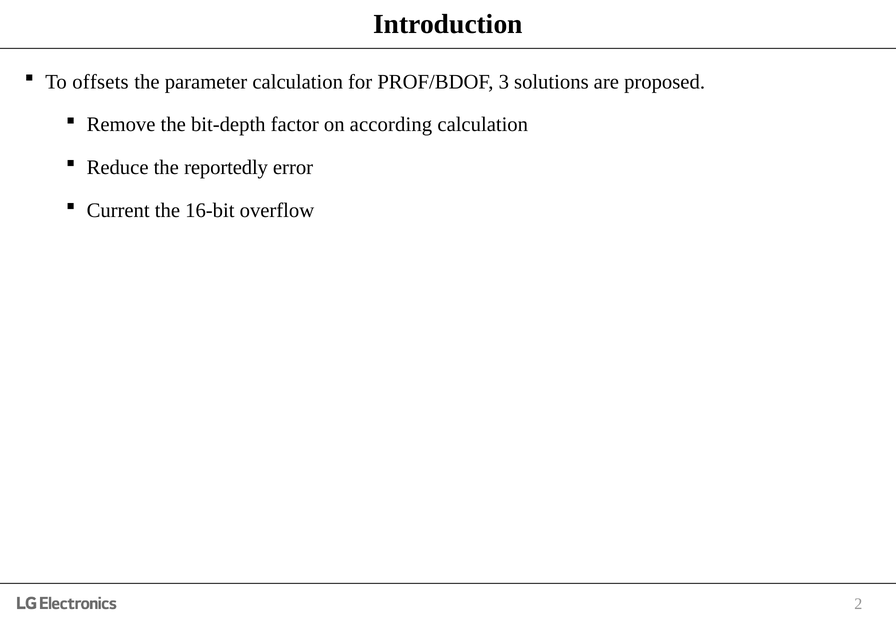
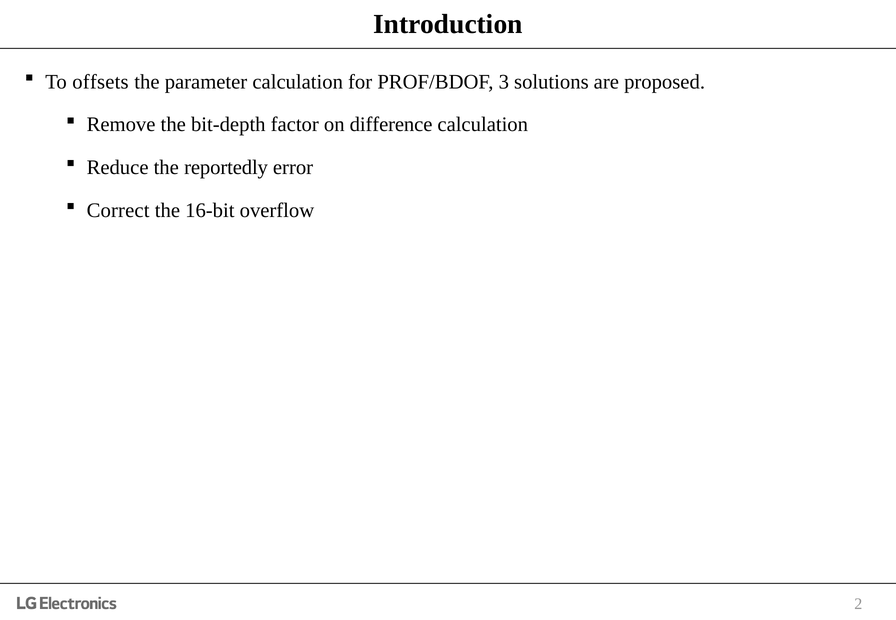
according: according -> difference (391, 125)
Current: Current -> Correct (118, 211)
